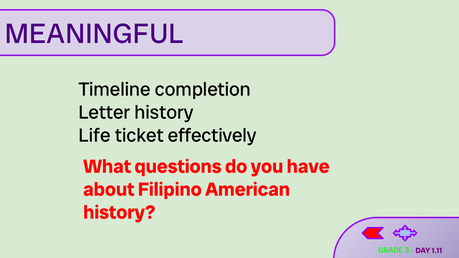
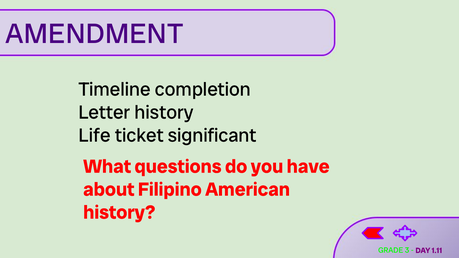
MEANINGFUL: MEANINGFUL -> AMENDMENT (94, 34)
effectively: effectively -> significant (212, 136)
